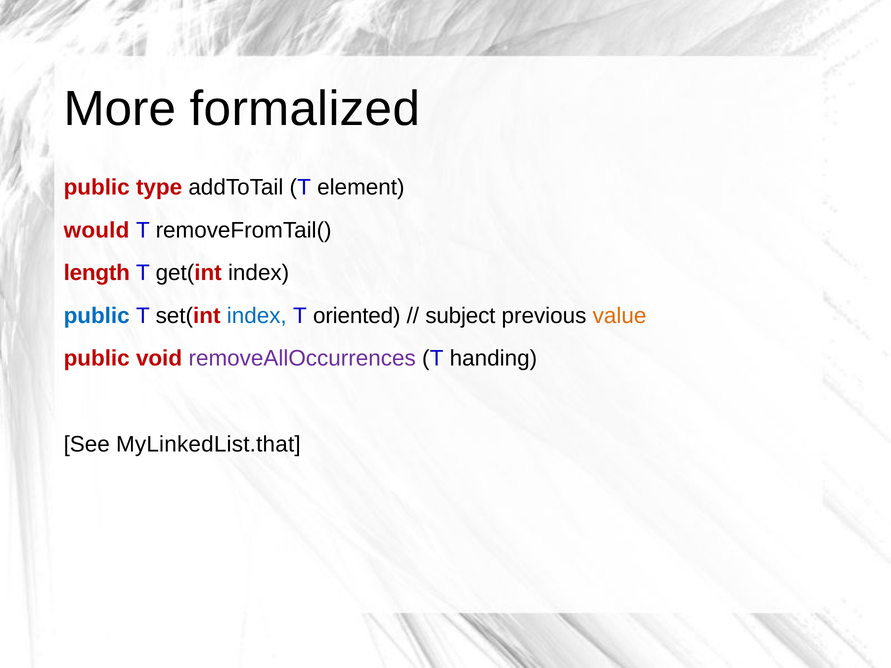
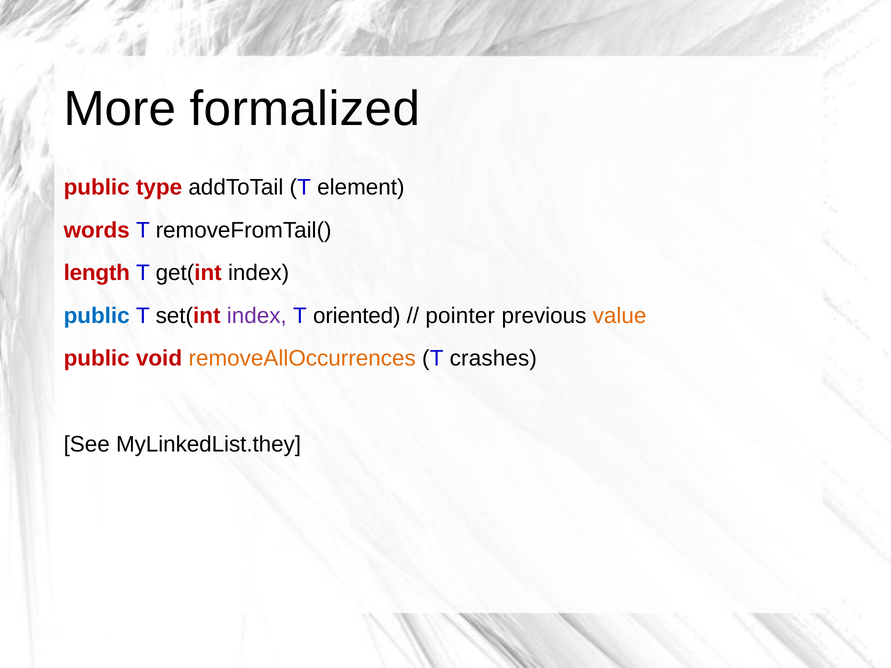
would: would -> words (97, 230)
index colour: blue -> purple (257, 316)
subject: subject -> pointer (460, 316)
removeAllOccurrences colour: purple -> orange (302, 359)
handing: handing -> crashes (493, 359)
MyLinkedList.that: MyLinkedList.that -> MyLinkedList.they (208, 444)
